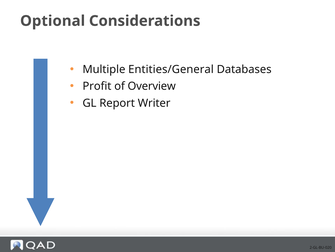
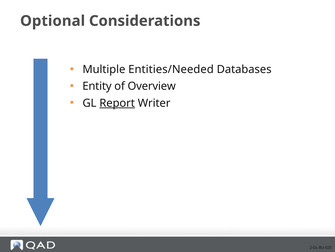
Entities/General: Entities/General -> Entities/Needed (171, 69)
Profit: Profit -> Entity (97, 86)
Report underline: none -> present (117, 103)
